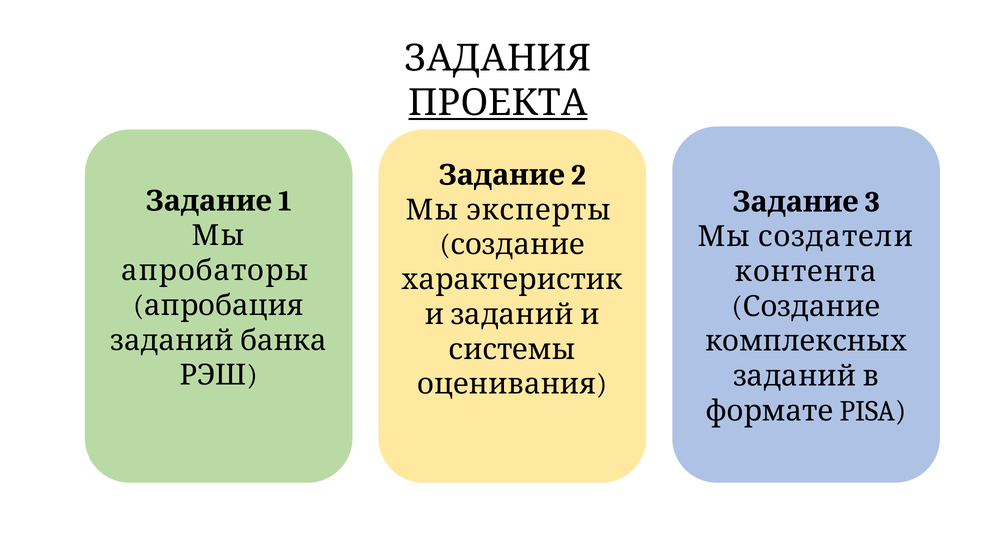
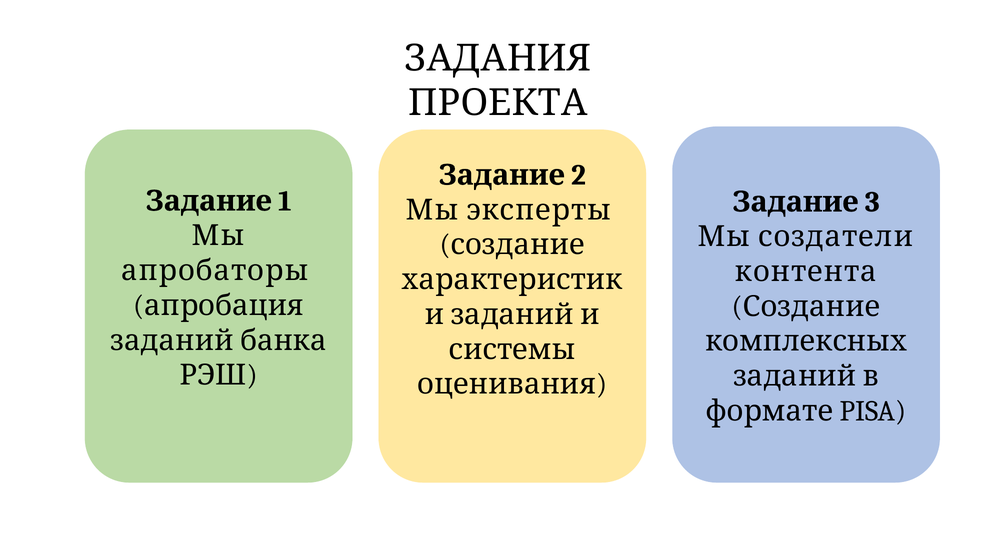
ПРОЕКТА underline: present -> none (498, 103)
